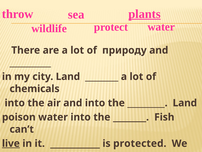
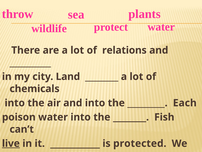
plants underline: present -> none (145, 14)
природу: природу -> relations (124, 50)
Land: Land -> Each (185, 103)
